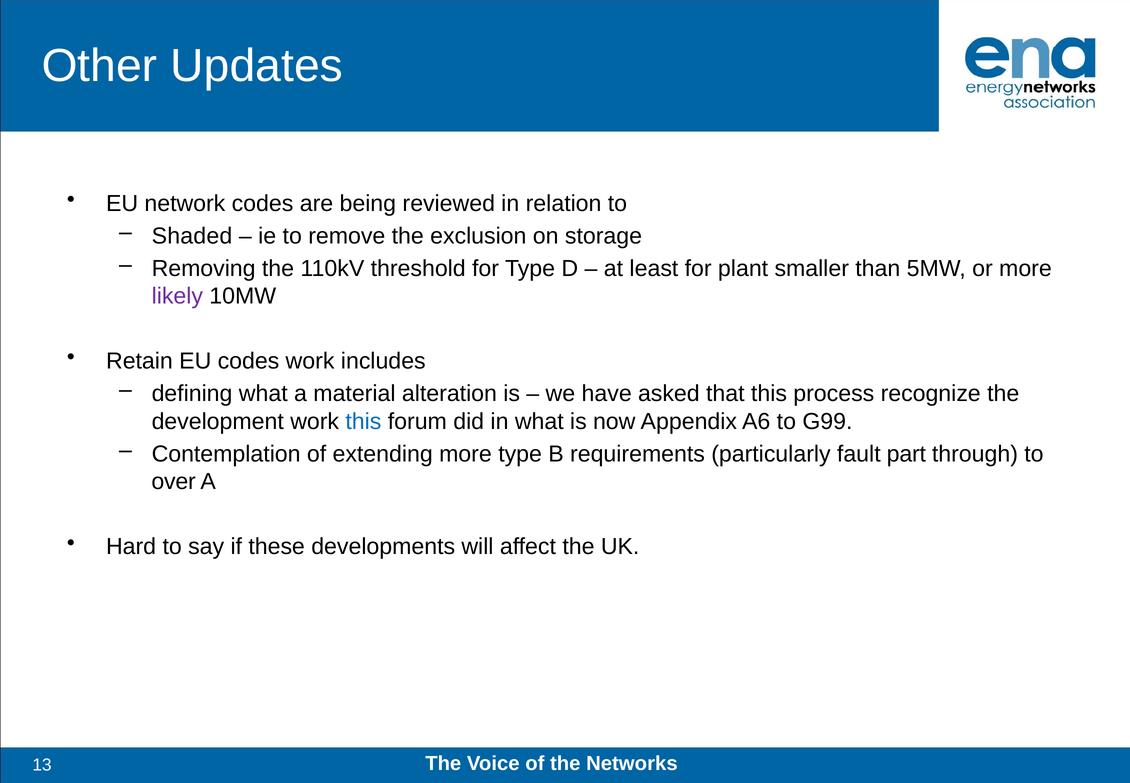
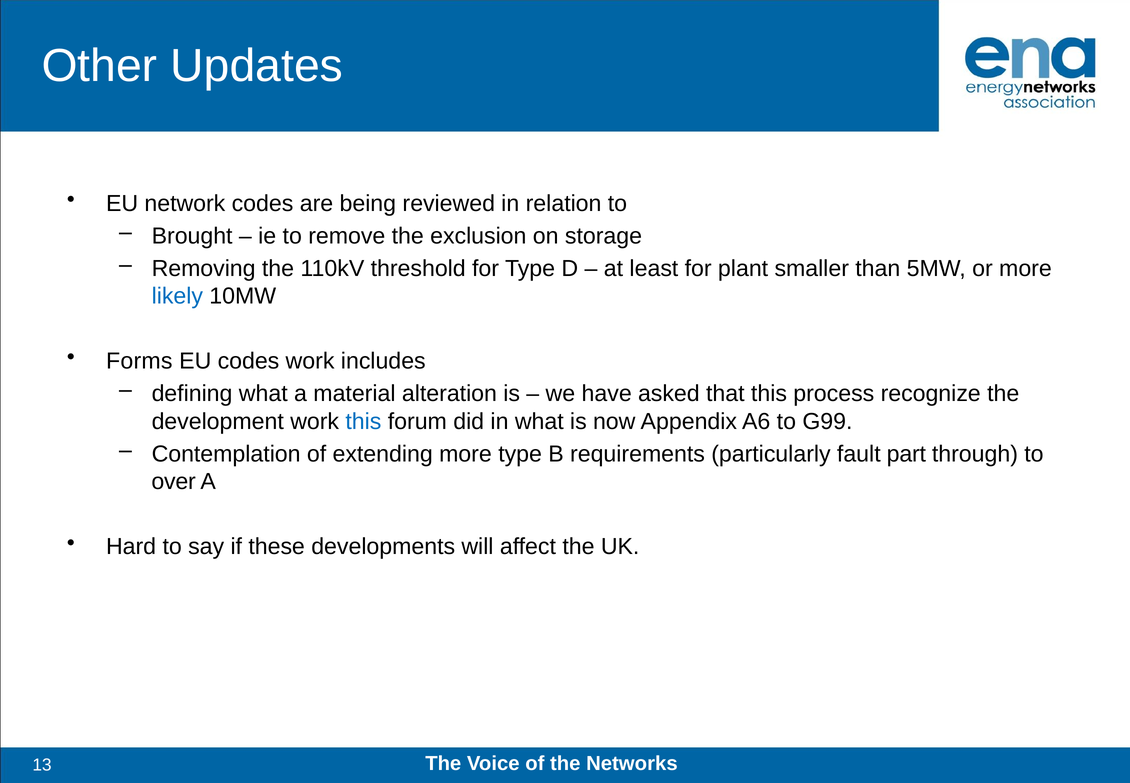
Shaded: Shaded -> Brought (192, 236)
likely colour: purple -> blue (177, 296)
Retain: Retain -> Forms (139, 361)
